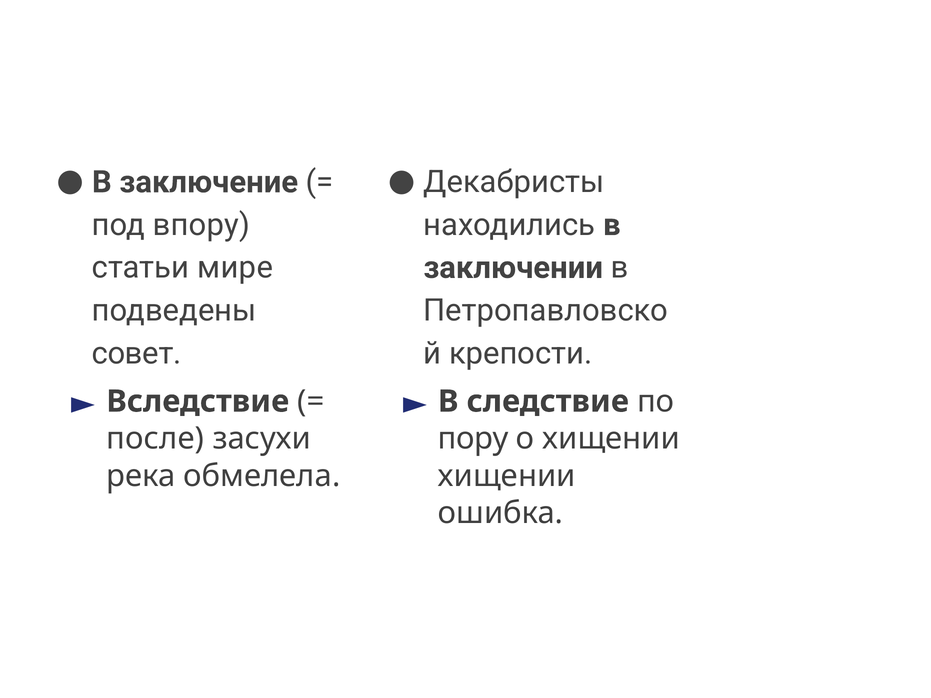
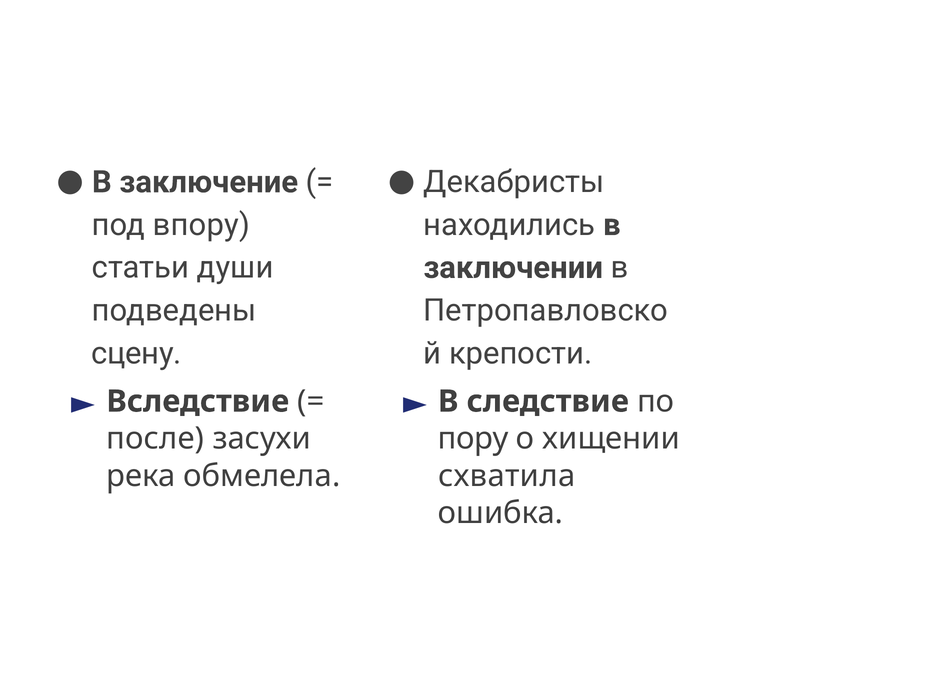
мире: мире -> души (235, 268)
совет: совет -> сцену (136, 353)
хищении: хищении -> схватила (507, 476)
